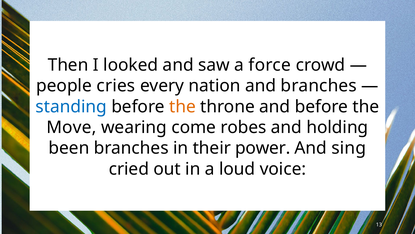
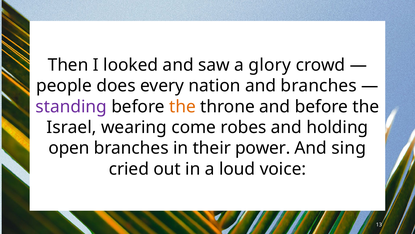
force: force -> glory (270, 65)
cries: cries -> does (116, 86)
standing colour: blue -> purple (71, 106)
Move: Move -> Israel (72, 127)
been: been -> open (69, 148)
